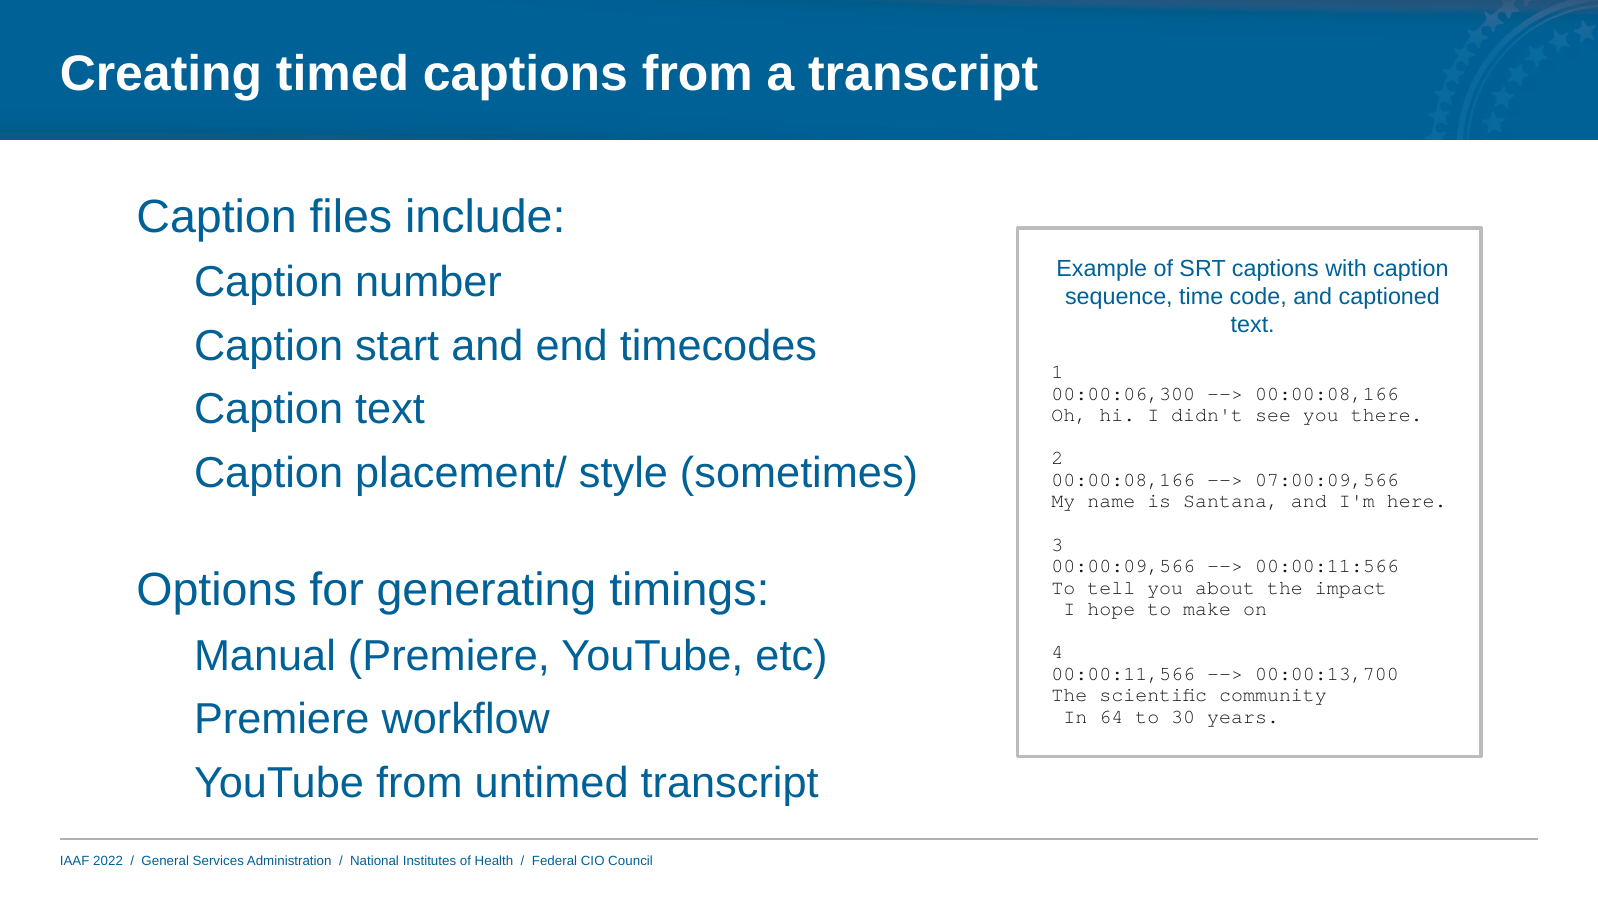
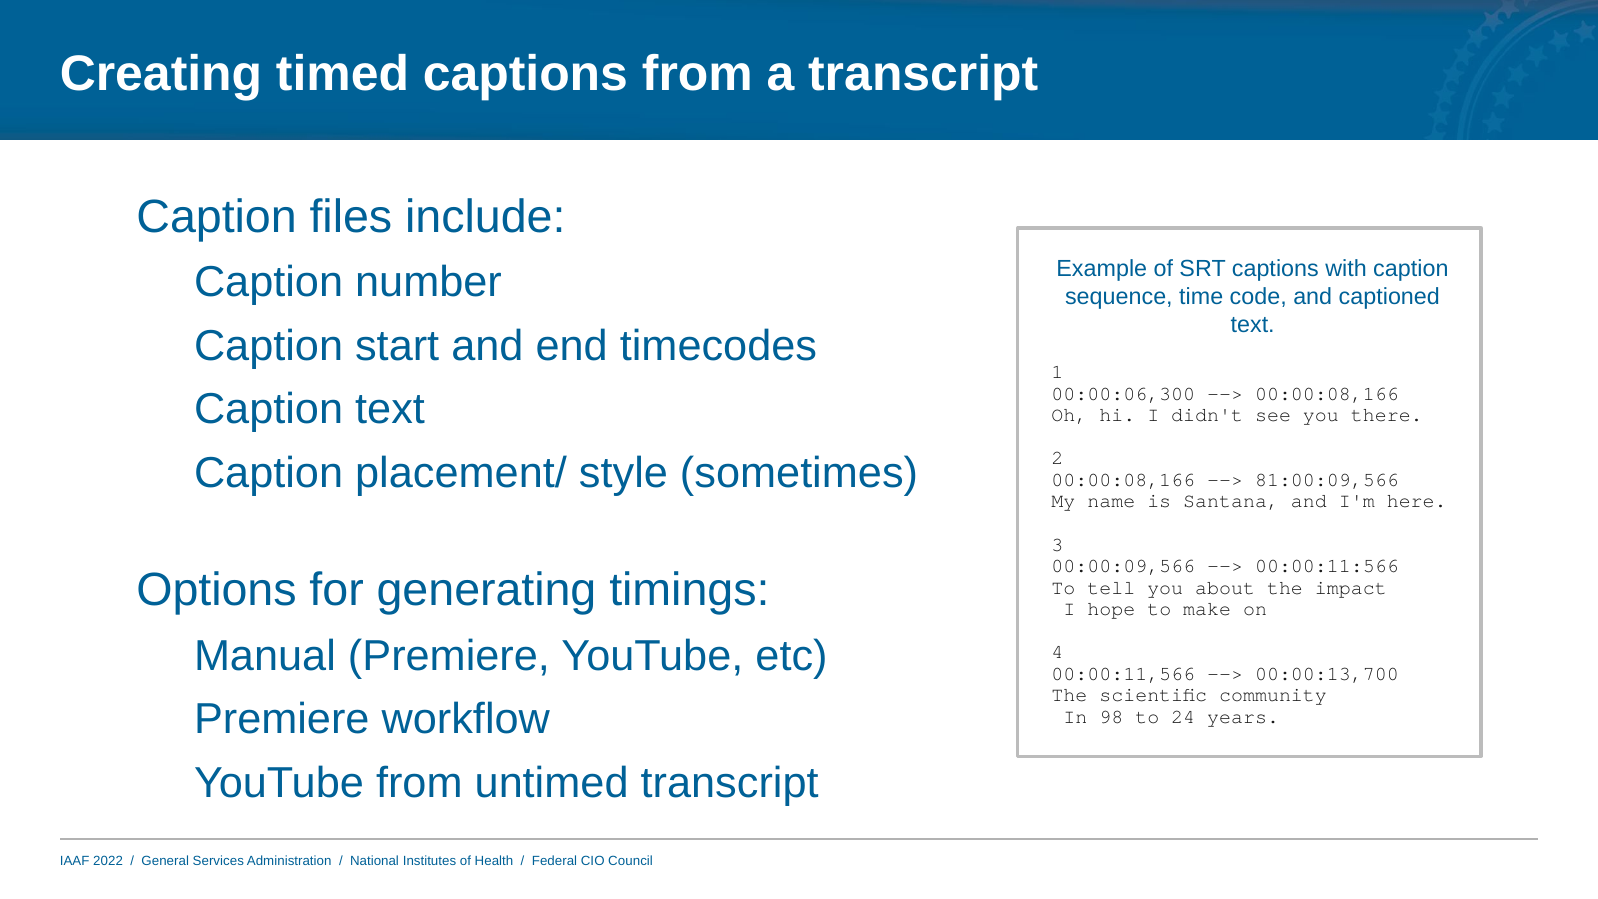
07:00:09,566: 07:00:09,566 -> 81:00:09,566 (1327, 480)
64: 64 -> 98 (1111, 717)
30: 30 -> 24 (1183, 717)
